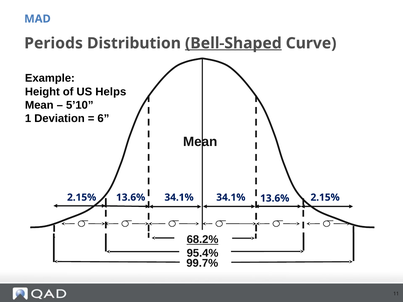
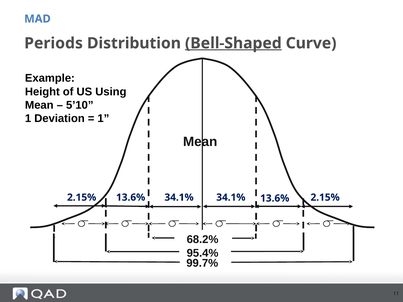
Helps: Helps -> Using (111, 92)
6: 6 -> 1 (103, 119)
68.2% underline: present -> none (203, 240)
